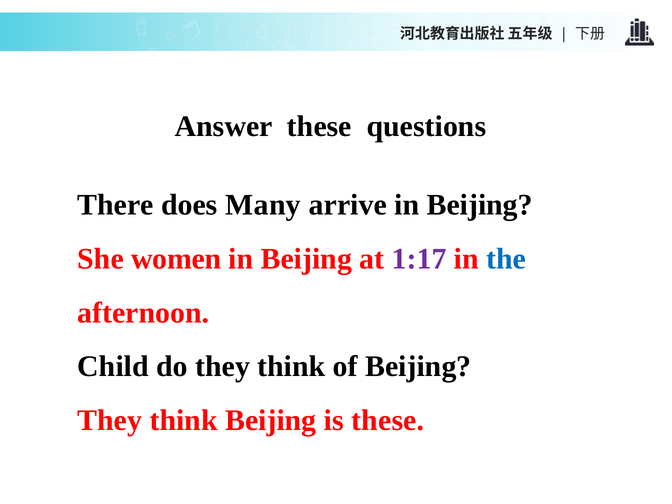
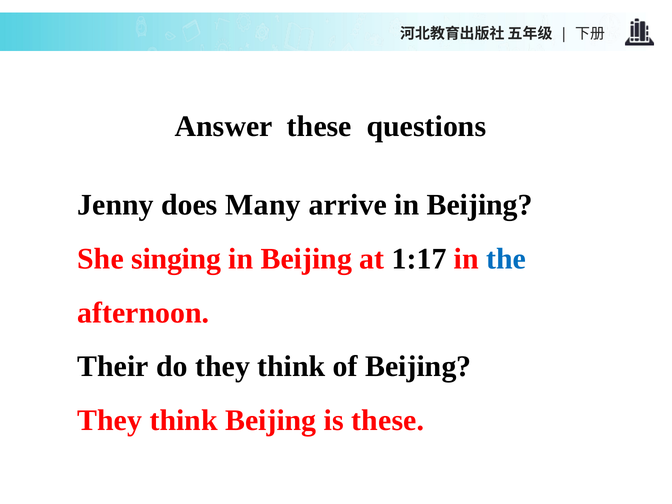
There: There -> Jenny (116, 205)
women: women -> singing (176, 259)
1:17 colour: purple -> black (419, 259)
Child: Child -> Their (113, 366)
